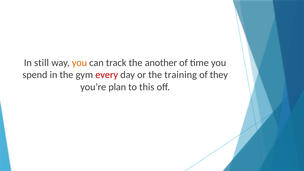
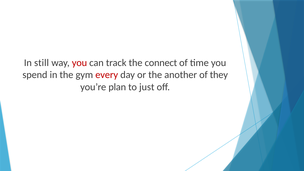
you colour: orange -> red (79, 63)
another: another -> connect (161, 63)
training: training -> another (181, 75)
this: this -> just (147, 87)
